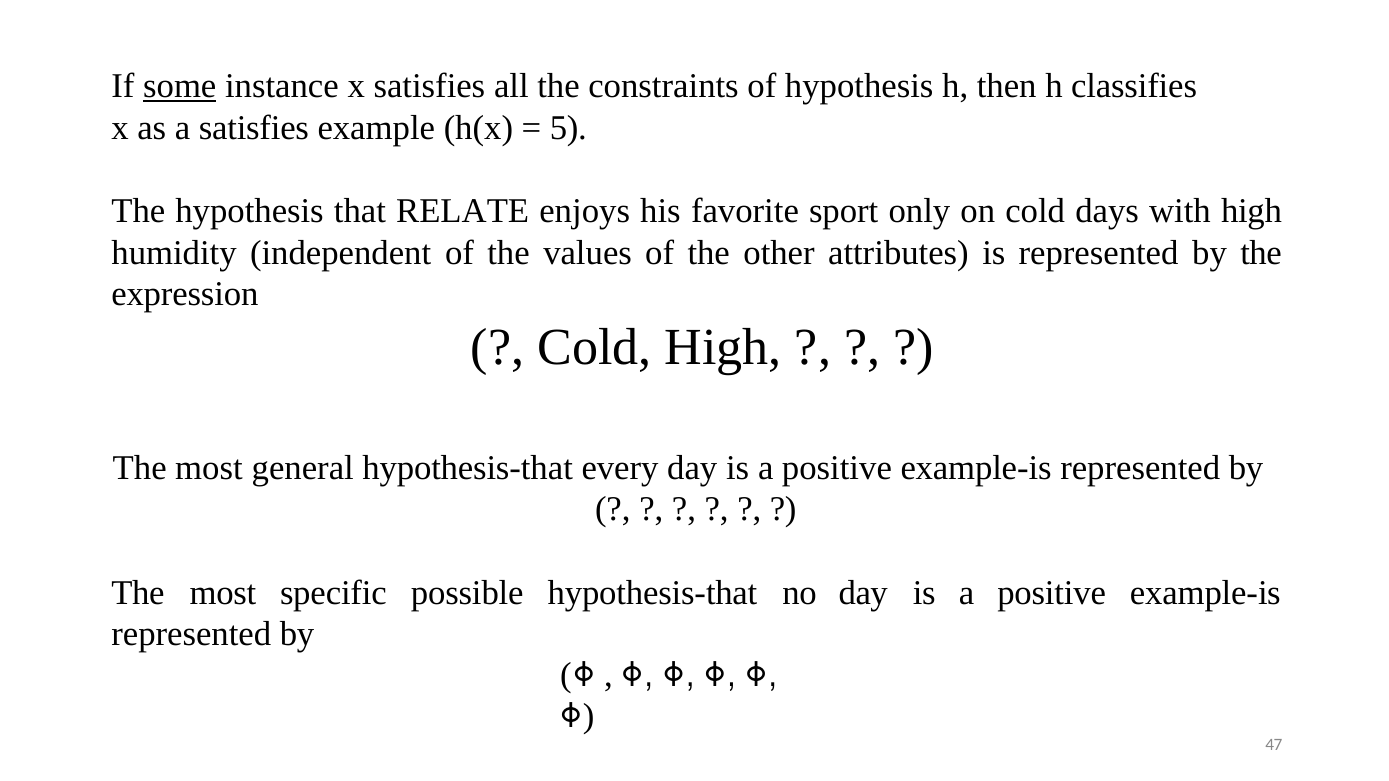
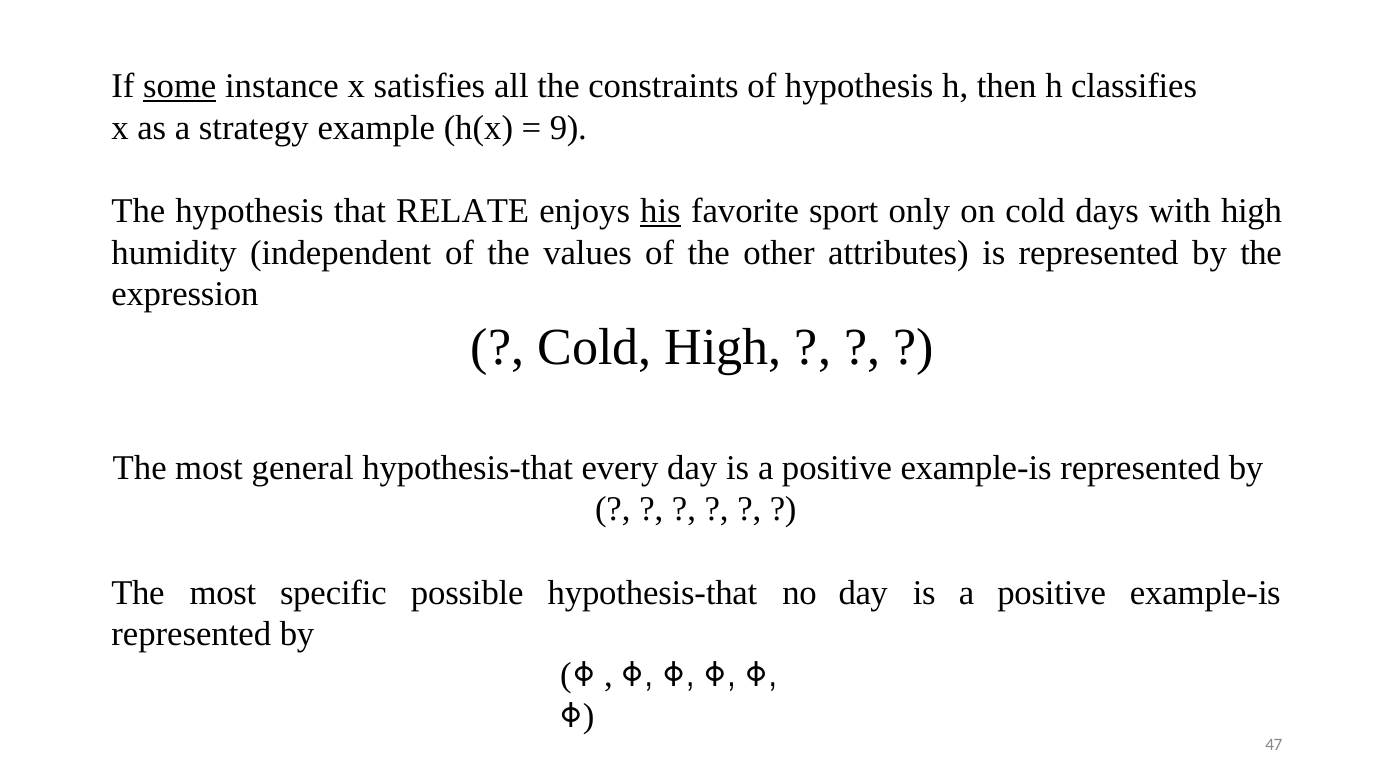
a satisfies: satisfies -> strategy (254, 128)
5: 5 -> 9 (568, 128)
his underline: none -> present (660, 211)
